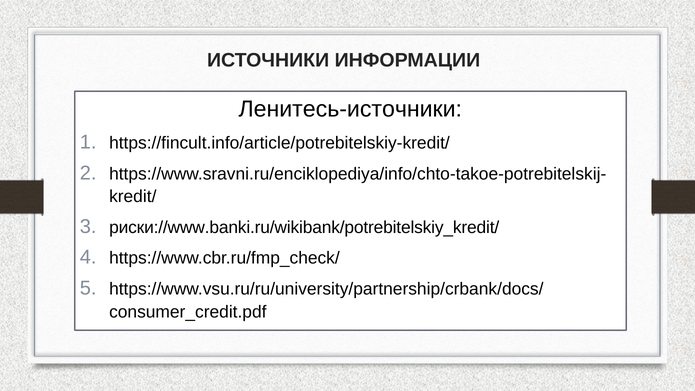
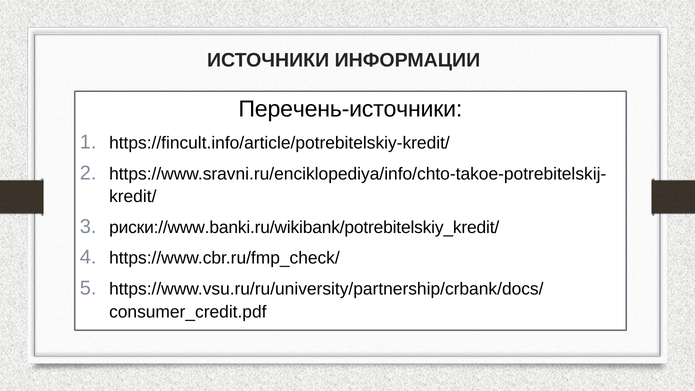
Ленитесь-источники: Ленитесь-источники -> Перечень-источники (350, 109)
